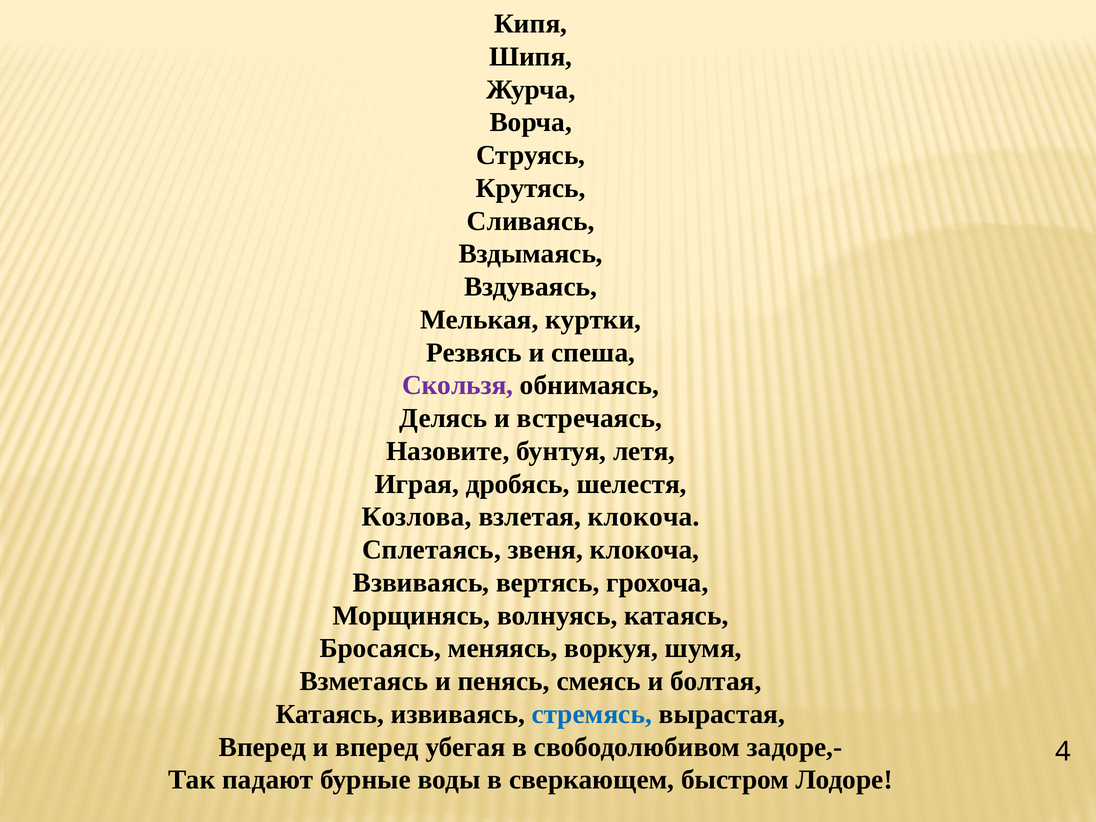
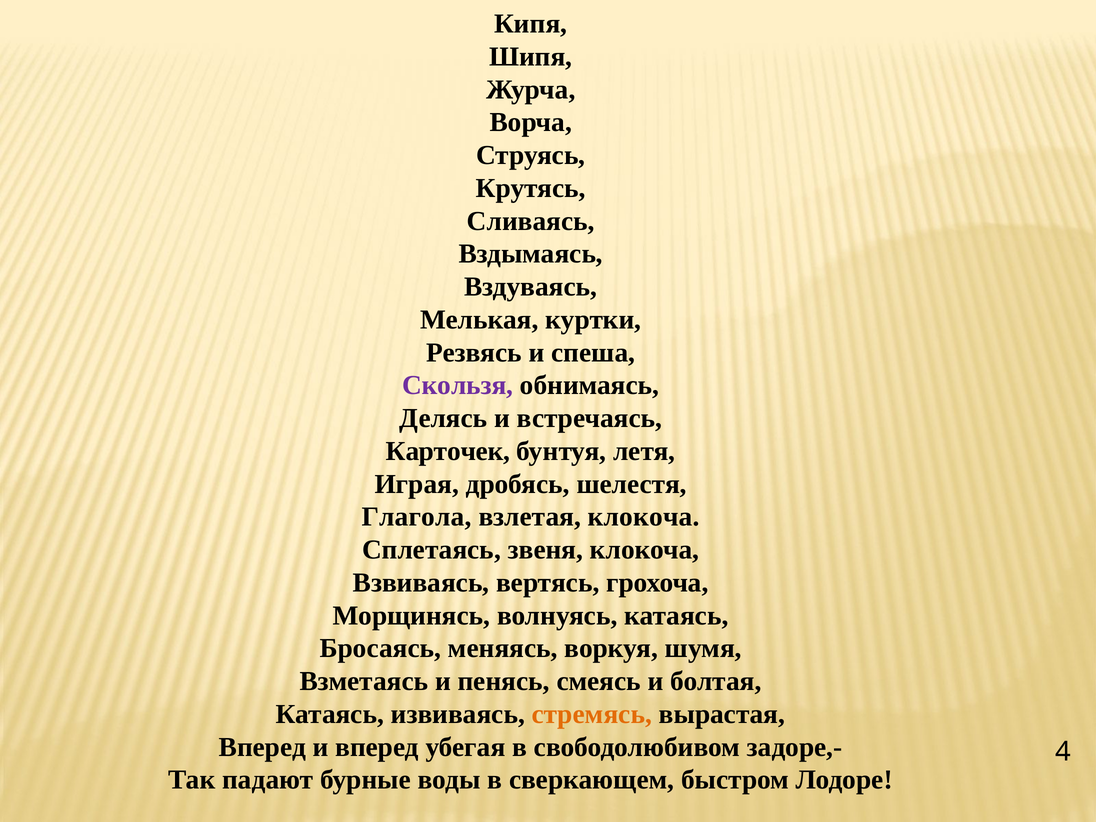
Назовите: Назовите -> Карточек (448, 451)
Козлова: Козлова -> Глагола (417, 517)
стремясь colour: blue -> orange (592, 714)
